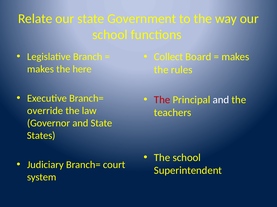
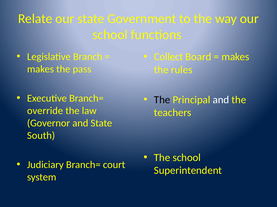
here: here -> pass (82, 69)
The colour: red -> black (162, 100)
States: States -> South (41, 136)
